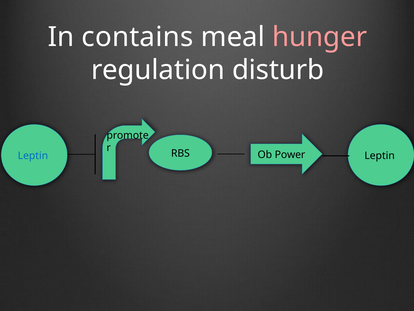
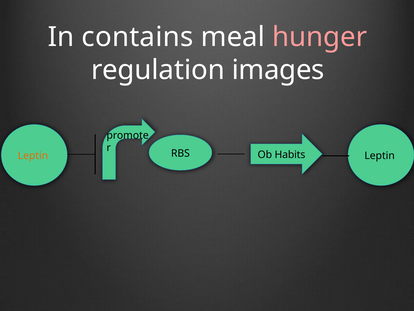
disturb: disturb -> images (278, 70)
Power: Power -> Habits (290, 154)
Leptin colour: blue -> orange (33, 155)
